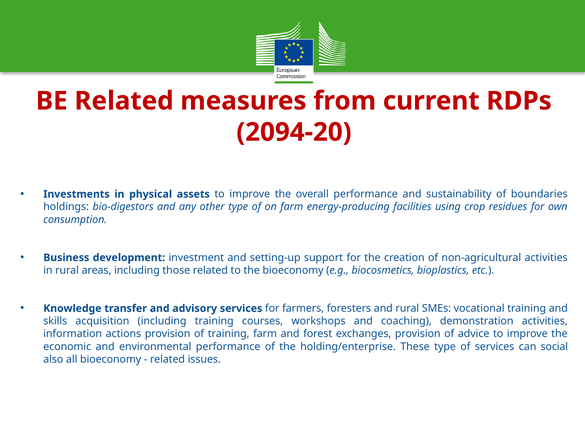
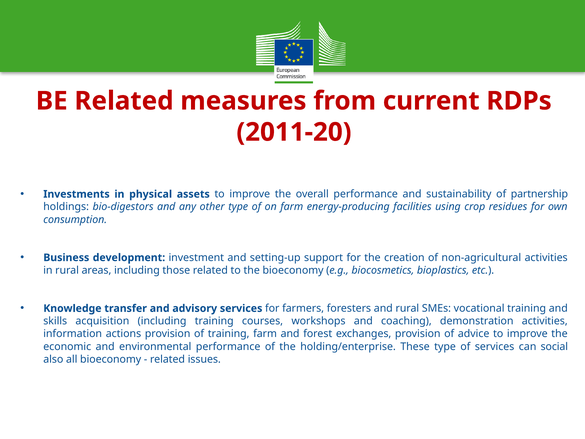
2094-20: 2094-20 -> 2011-20 (294, 132)
boundaries: boundaries -> partnership (539, 194)
